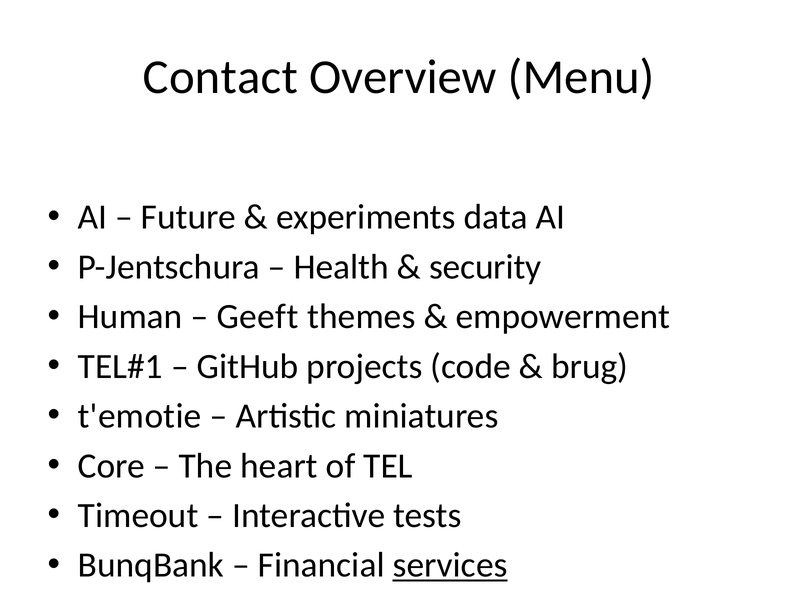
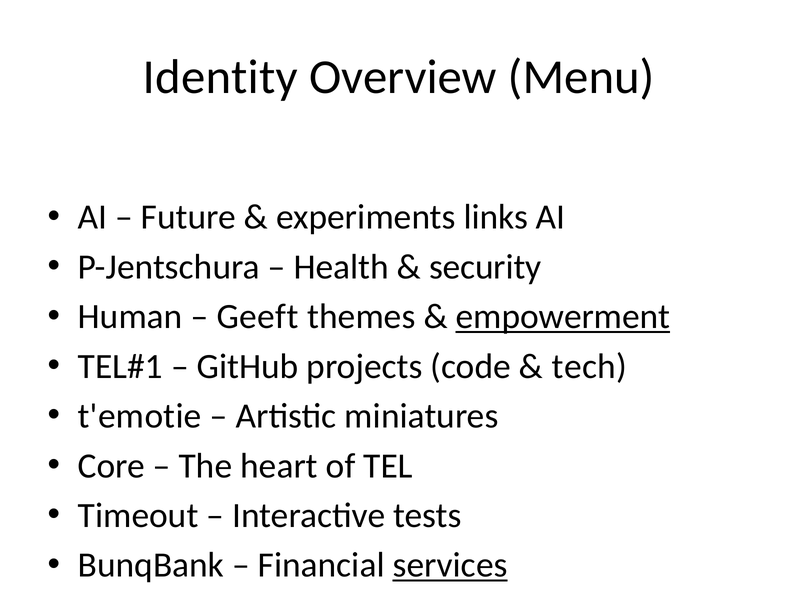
Contact: Contact -> Identity (220, 77)
data: data -> links (496, 217)
empowerment underline: none -> present (563, 316)
brug: brug -> tech (590, 366)
